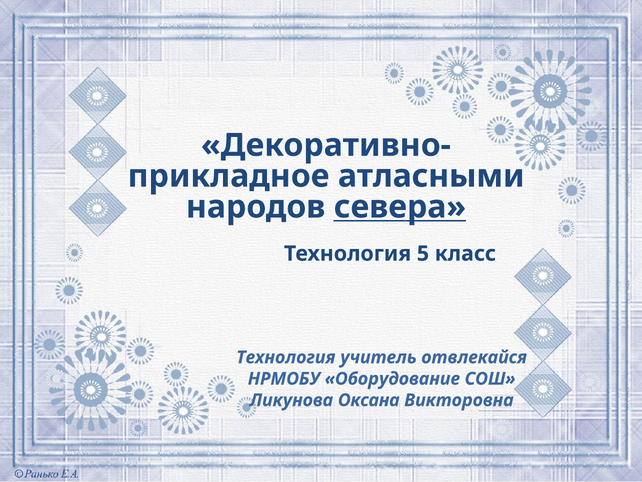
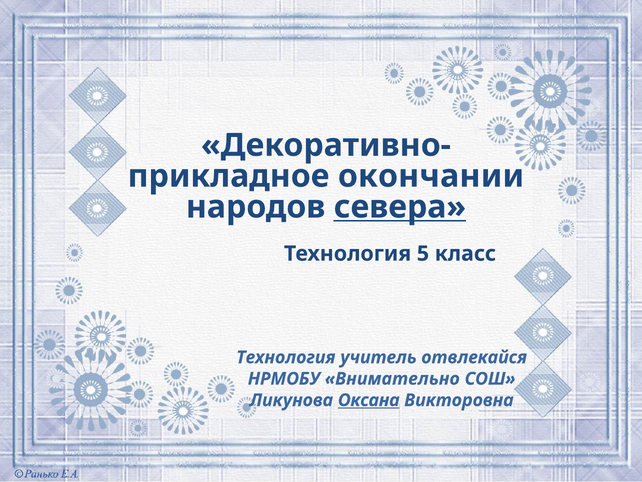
атласными: атласными -> окончании (431, 176)
Оборудование: Оборудование -> Внимательно (392, 378)
Оксана underline: none -> present (369, 400)
